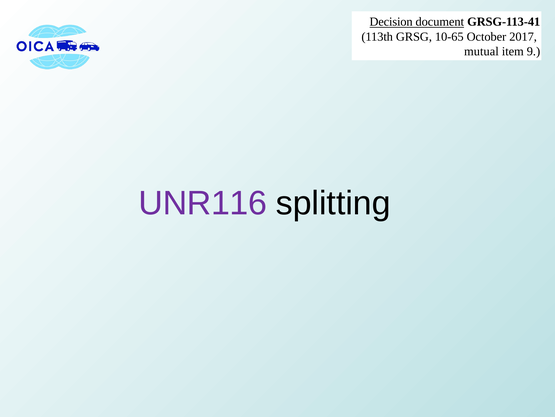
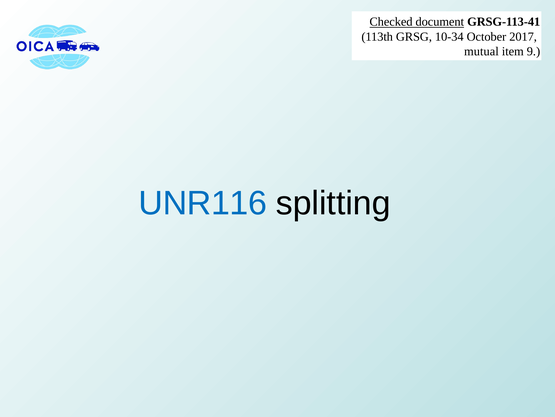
Decision: Decision -> Checked (391, 22)
10-65: 10-65 -> 10-34 (449, 37)
UNR116 colour: purple -> blue (203, 203)
